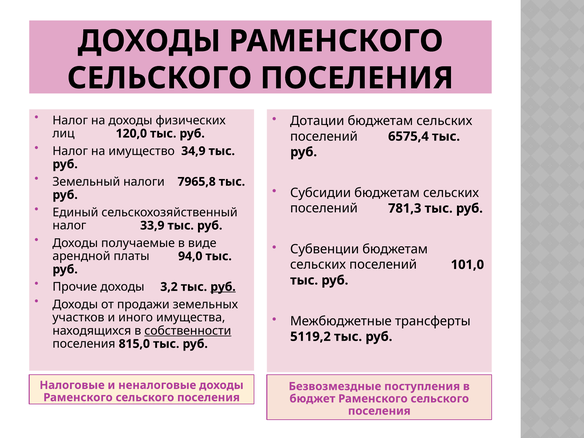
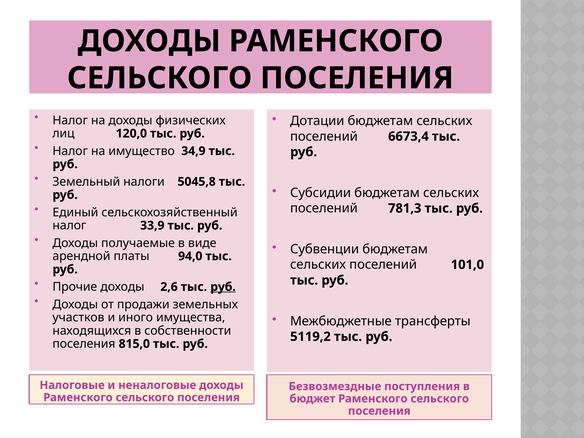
6575,4: 6575,4 -> 6673,4 (408, 136)
7965,8: 7965,8 -> 5045,8 (197, 182)
3,2: 3,2 -> 2,6 (169, 287)
собственности underline: present -> none (188, 331)
